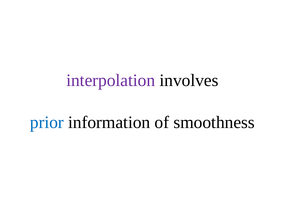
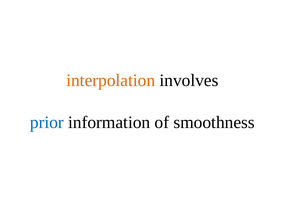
interpolation colour: purple -> orange (111, 80)
